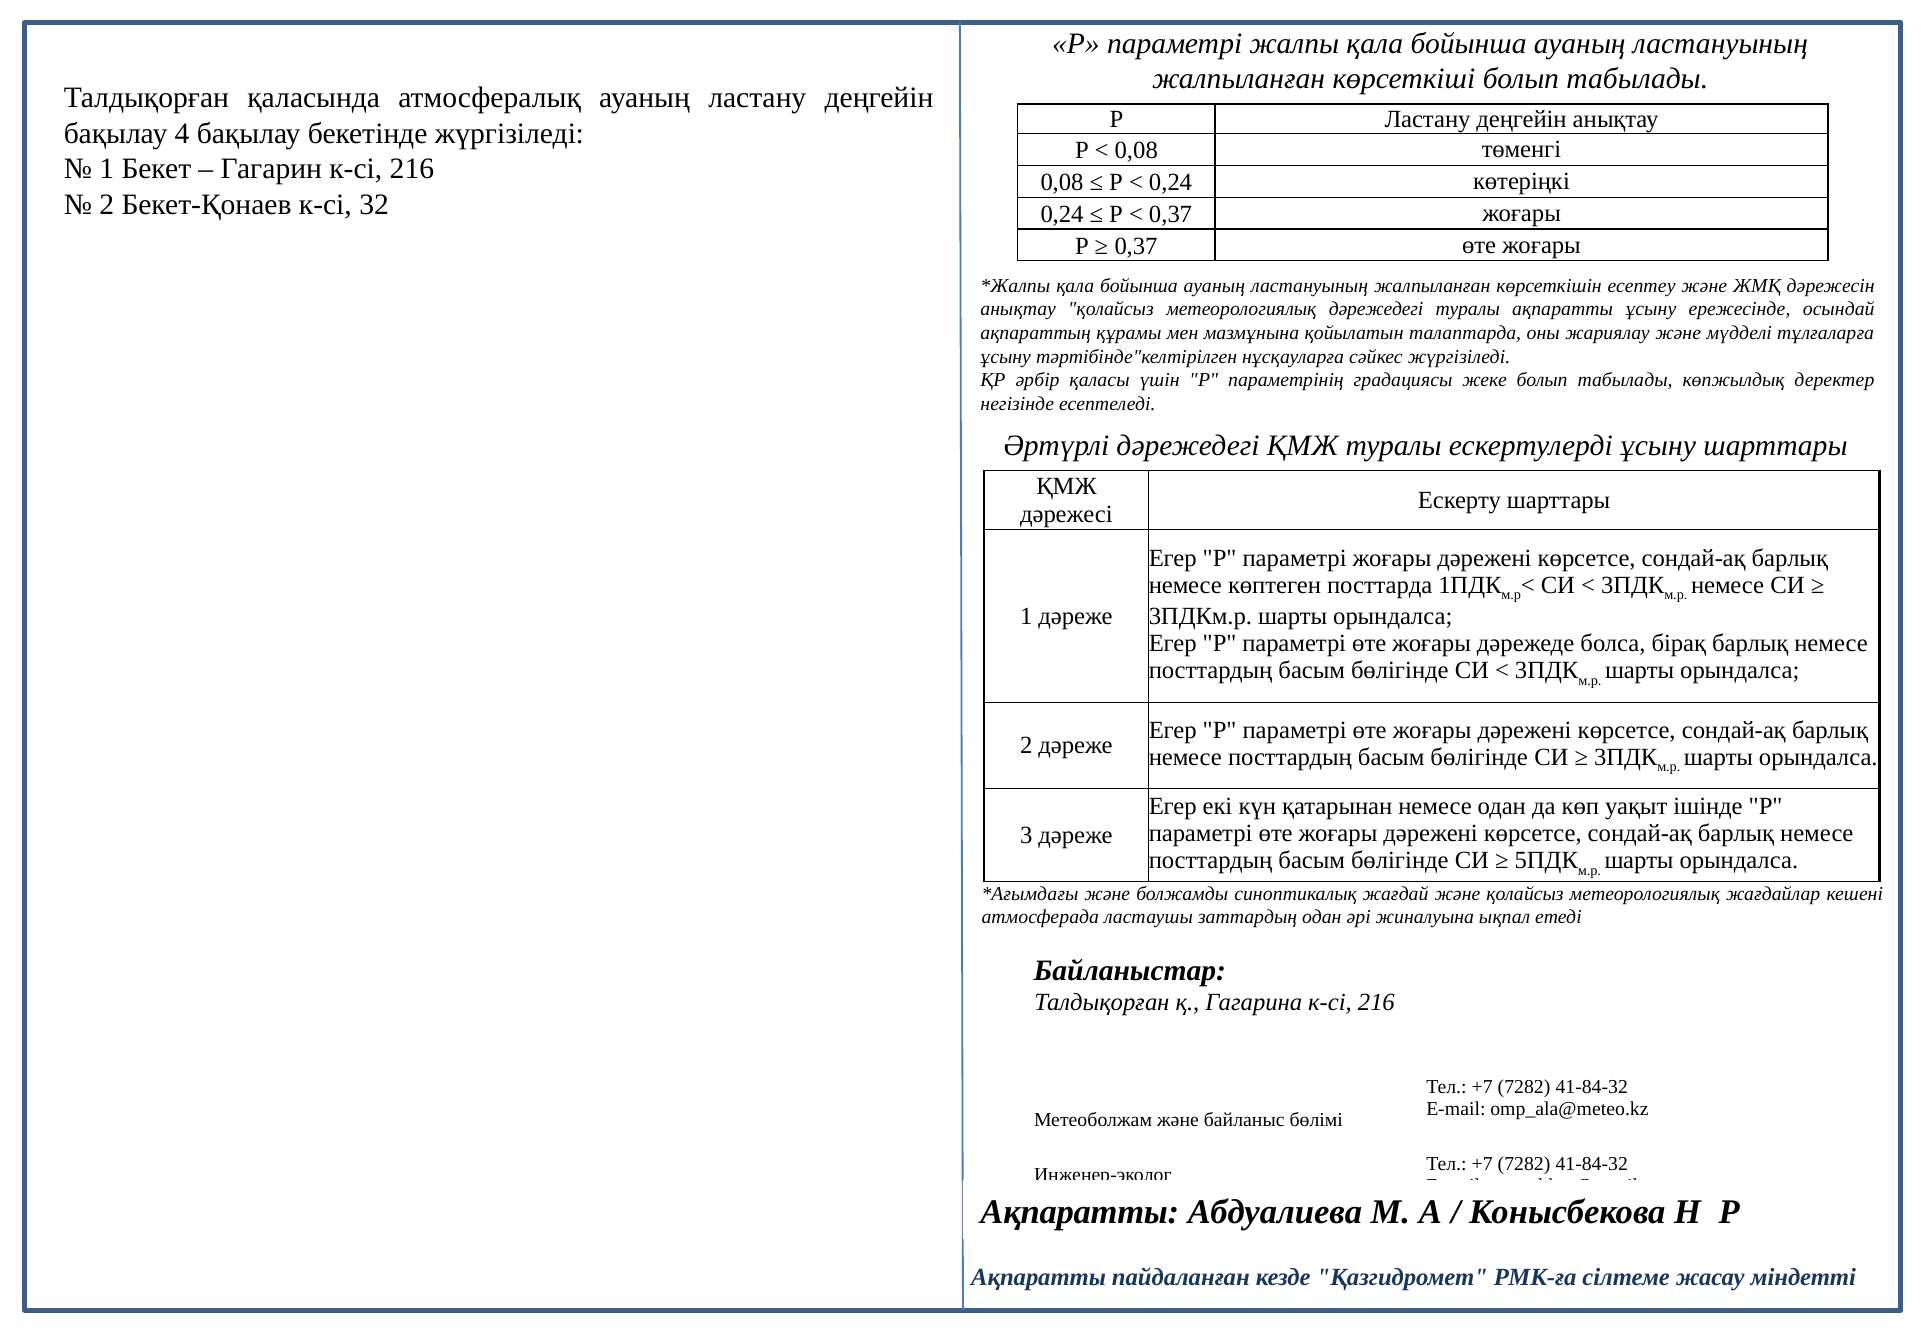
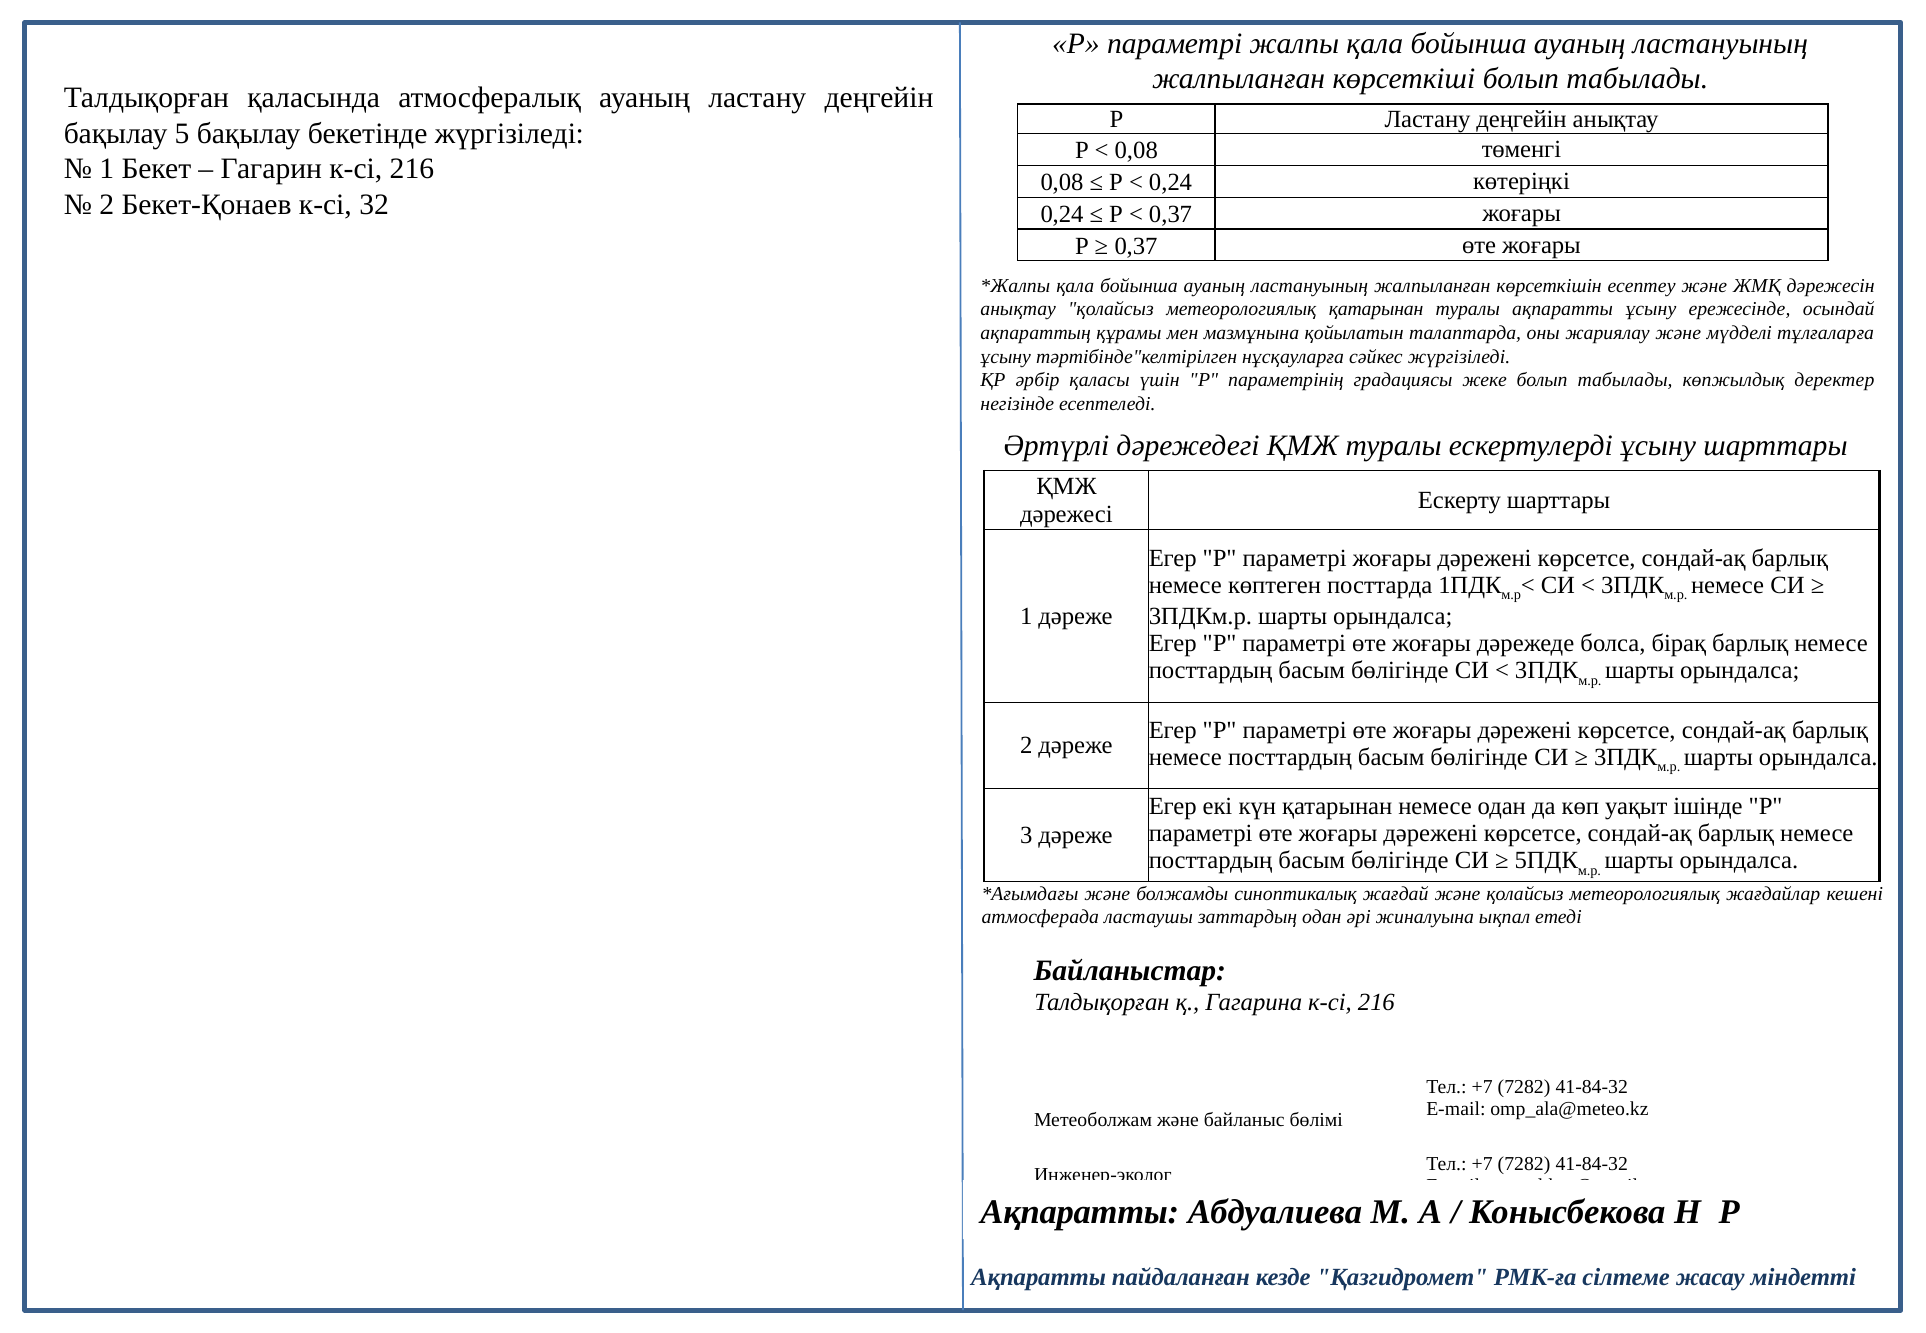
4: 4 -> 5 (182, 134)
метеорологиялық дәрежедегі: дәрежедегі -> қатарынан (1376, 309)
